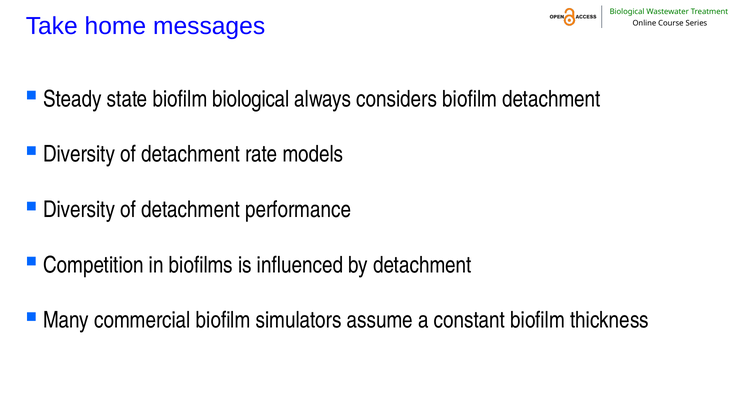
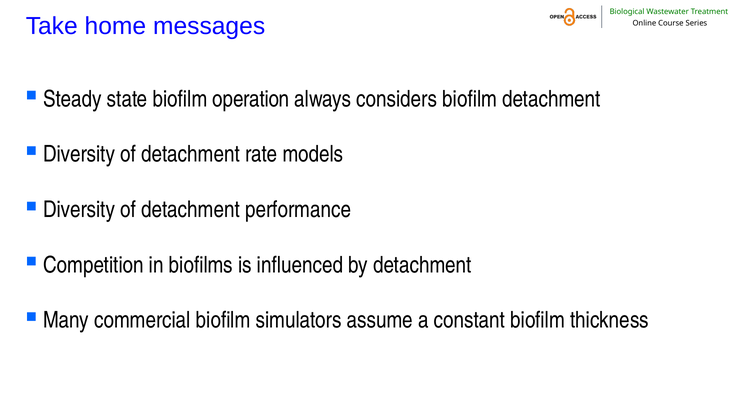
biofilm biological: biological -> operation (251, 99)
